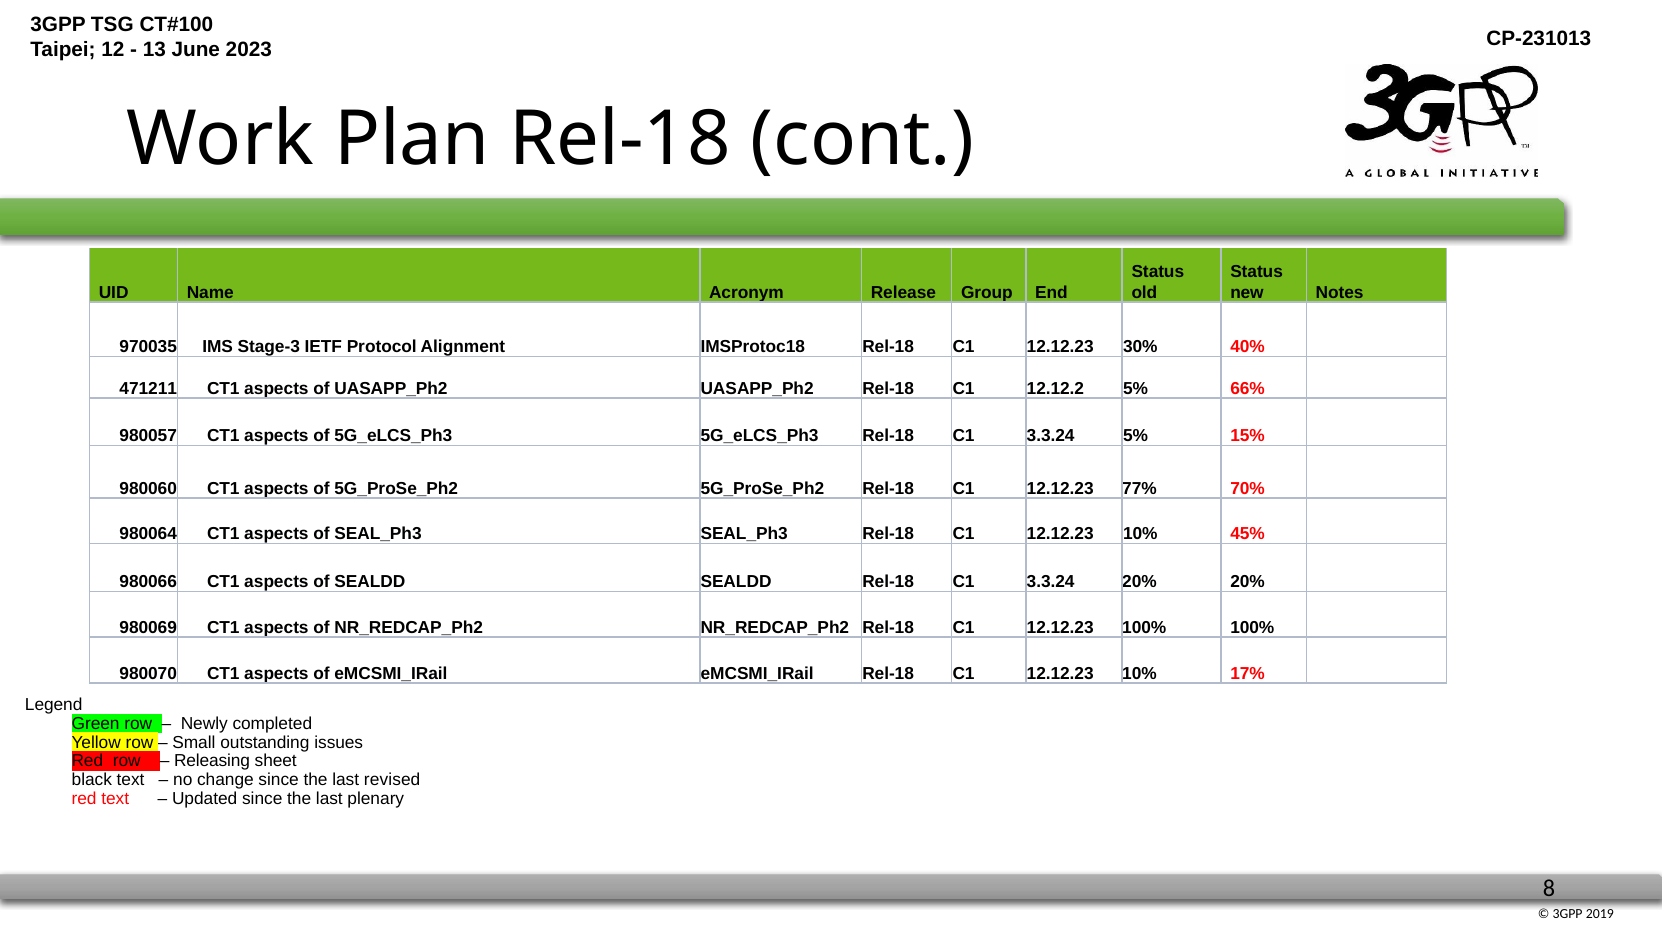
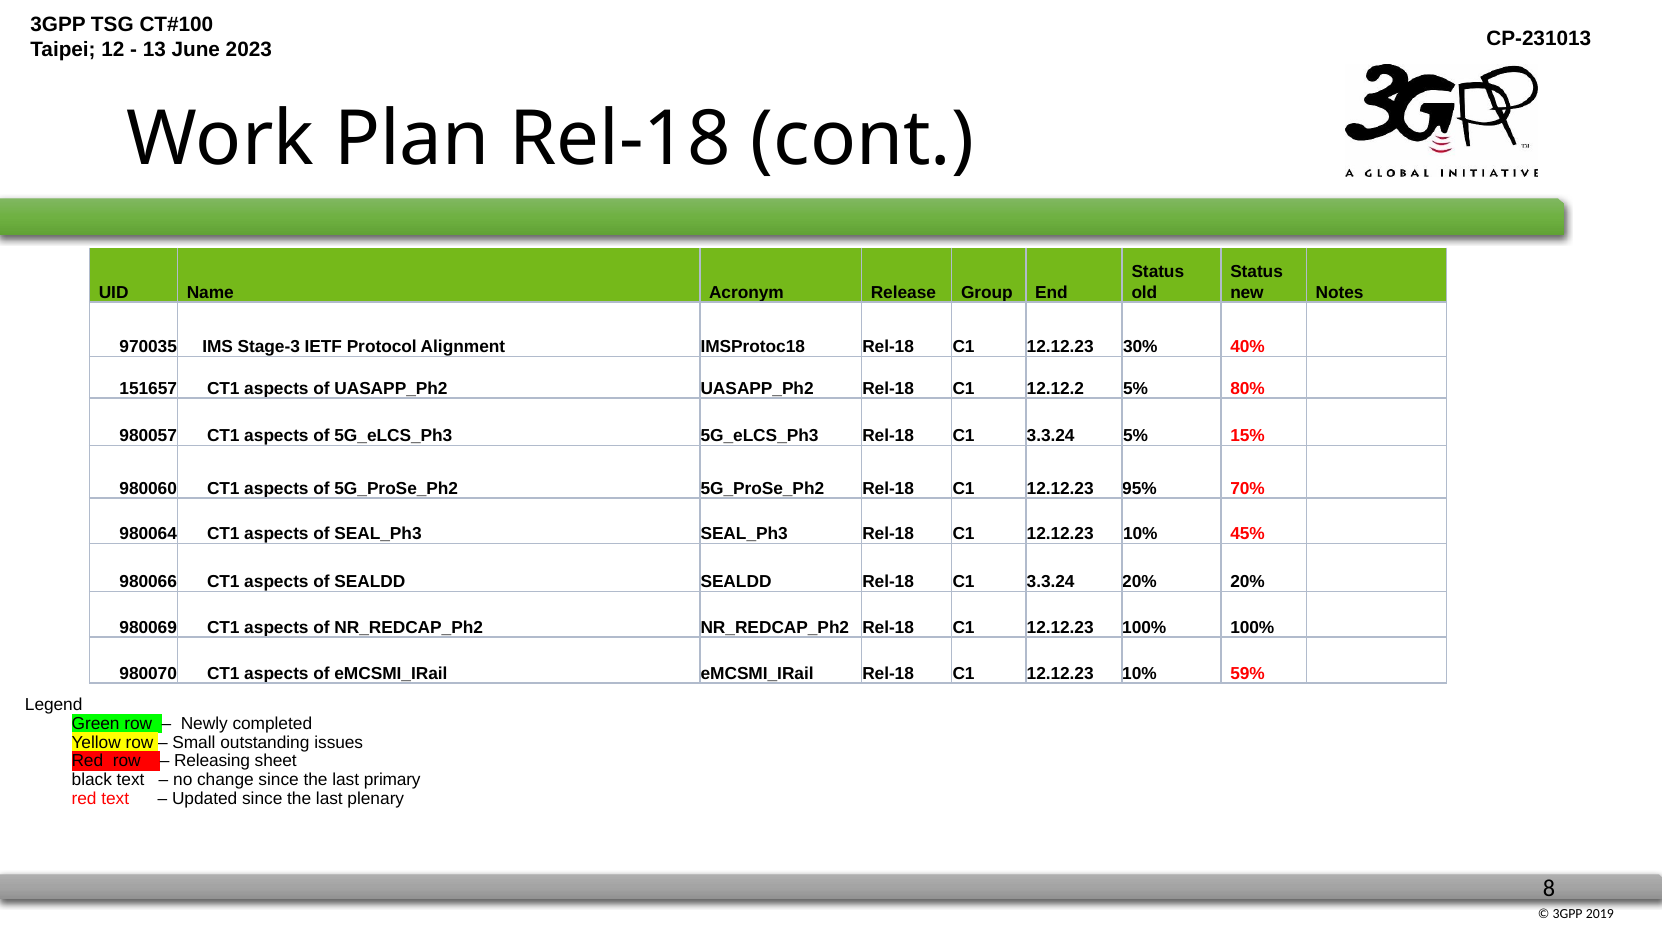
471211: 471211 -> 151657 (148, 389)
66%: 66% -> 80% (1248, 389)
77%: 77% -> 95% (1140, 488)
17%: 17% -> 59% (1248, 673)
revised: revised -> primary (392, 780)
